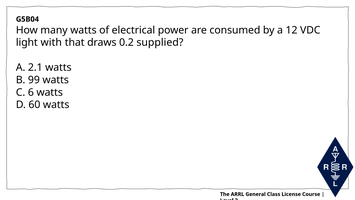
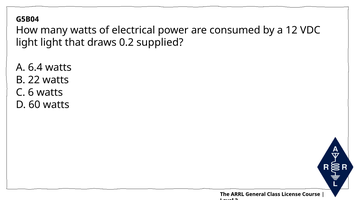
light with: with -> light (51, 42)
2.1: 2.1 -> 6.4 (35, 67)
99: 99 -> 22 (34, 80)
